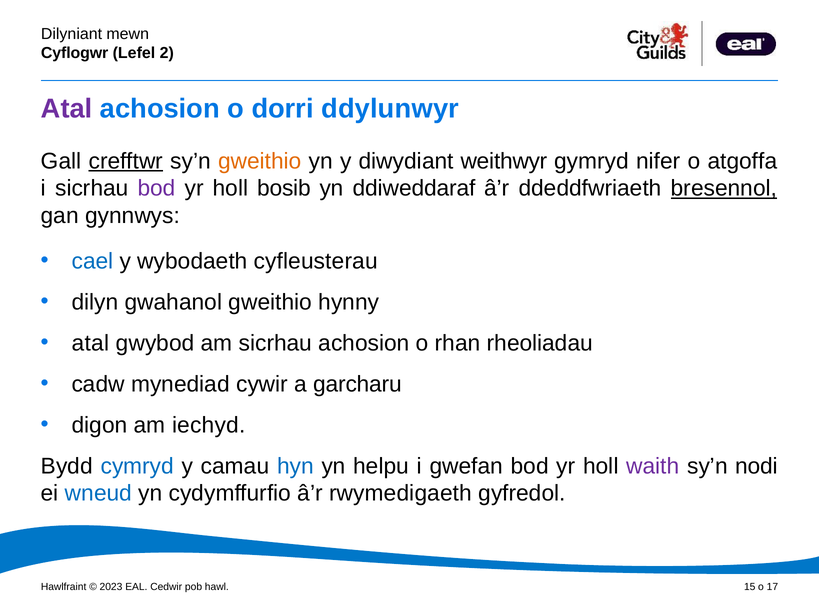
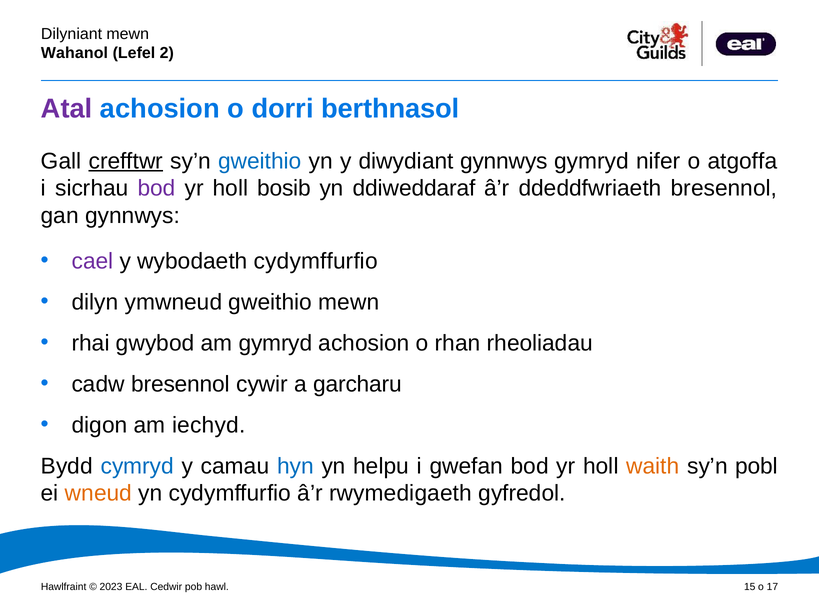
Cyflogwr: Cyflogwr -> Wahanol (74, 53)
ddylunwyr: ddylunwyr -> berthnasol (390, 109)
gweithio colour: orange -> blue (260, 161)
diwydiant weithwyr: weithwyr -> gynnwys (504, 161)
bresennol underline: present -> none (724, 188)
cael colour: blue -> purple (93, 261)
wybodaeth cyfleusterau: cyfleusterau -> cydymffurfio (316, 261)
gwahanol: gwahanol -> ymwneud (173, 302)
gweithio hynny: hynny -> mewn (349, 302)
atal: atal -> rhai (91, 343)
am sicrhau: sicrhau -> gymryd (276, 343)
cadw mynediad: mynediad -> bresennol (181, 384)
waith colour: purple -> orange (653, 466)
nodi: nodi -> pobl (756, 466)
wneud colour: blue -> orange (98, 493)
